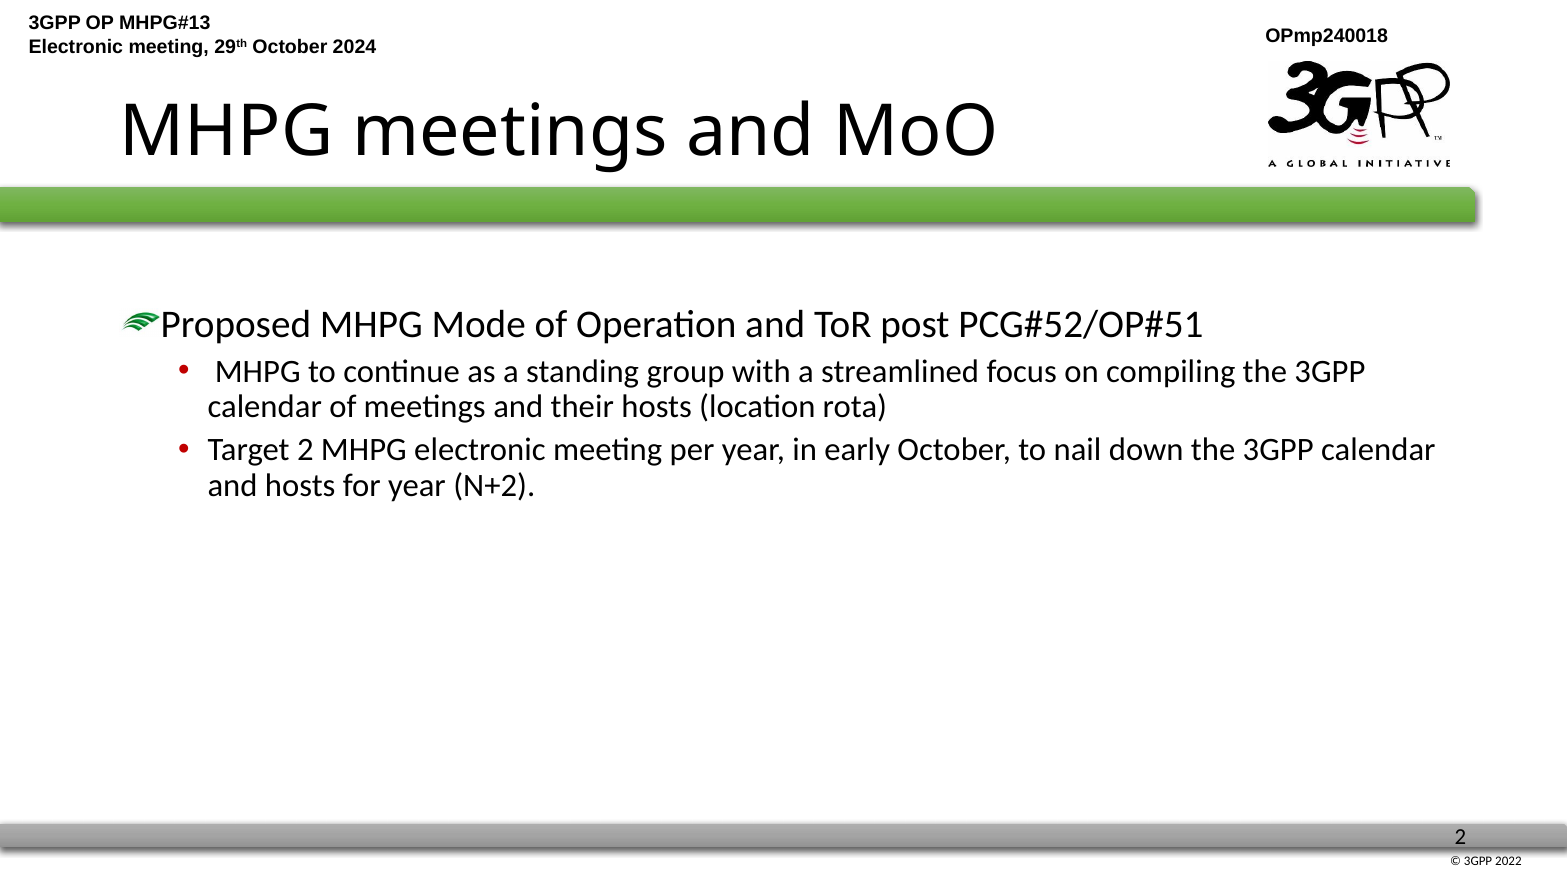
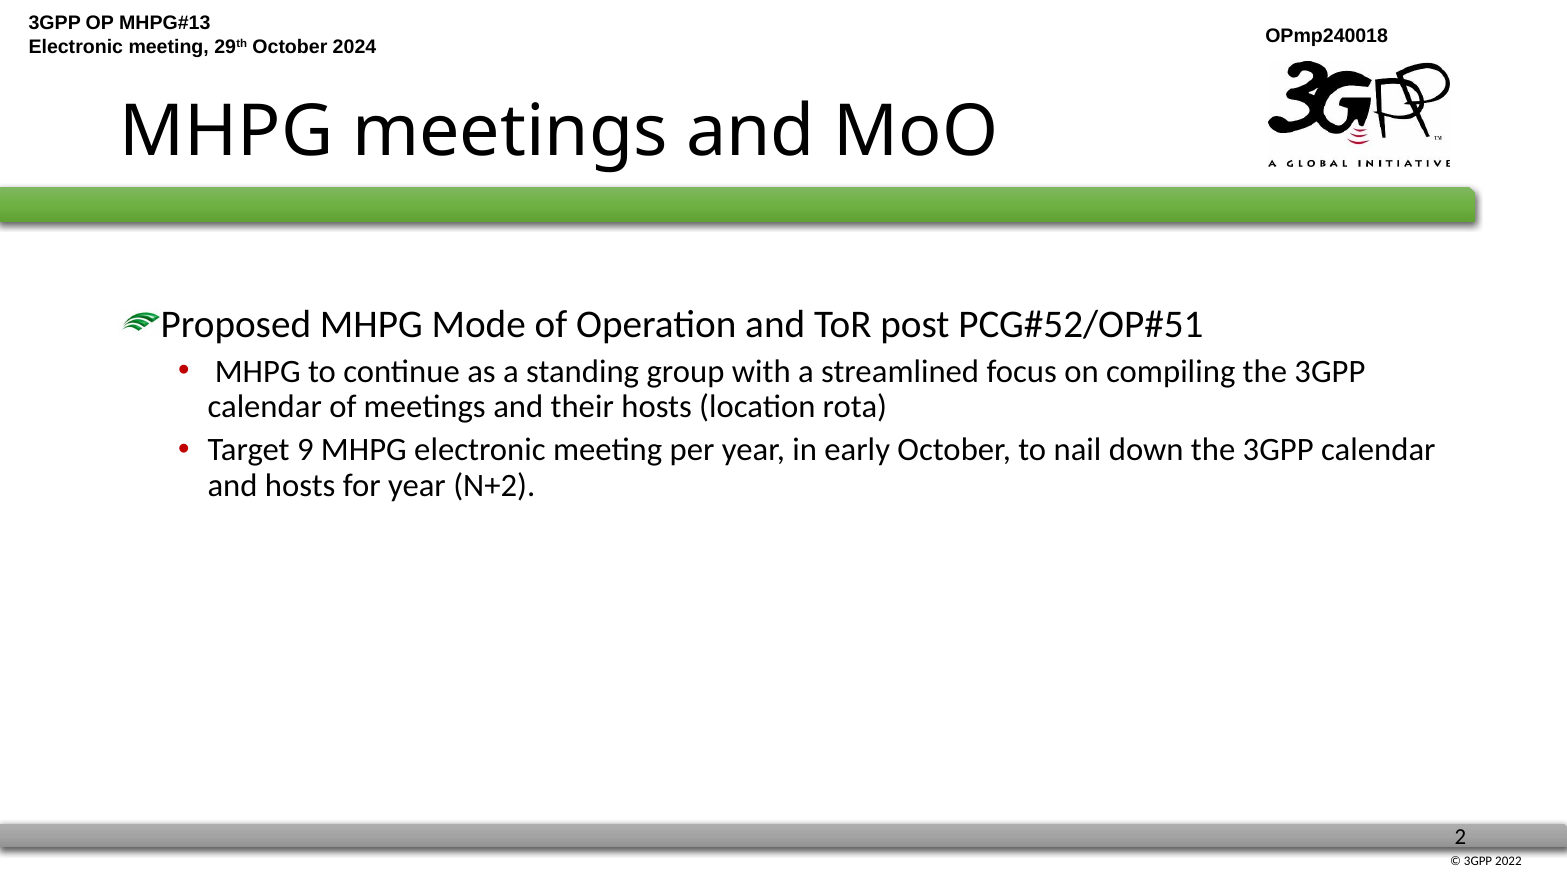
Target 2: 2 -> 9 (305, 450)
